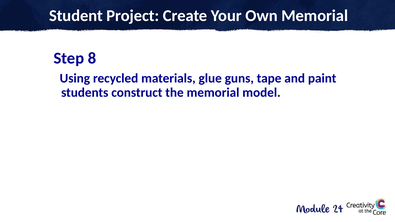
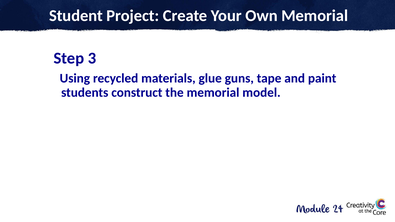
8: 8 -> 3 (92, 58)
